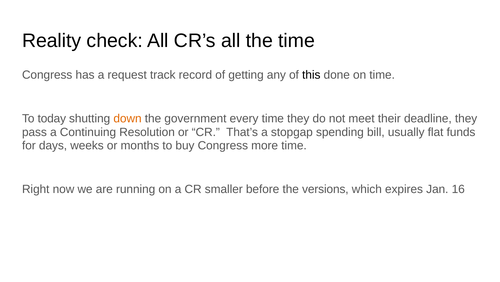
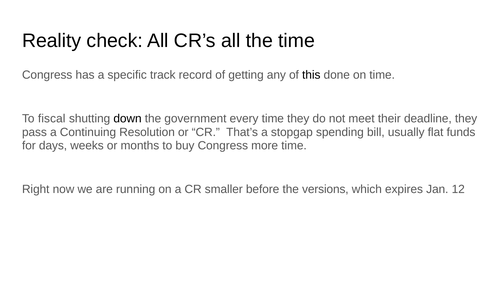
request: request -> specific (127, 75)
today: today -> fiscal (52, 118)
down colour: orange -> black (128, 118)
16: 16 -> 12 (458, 189)
